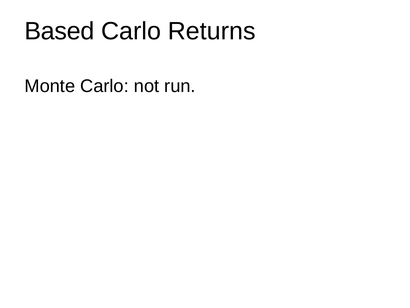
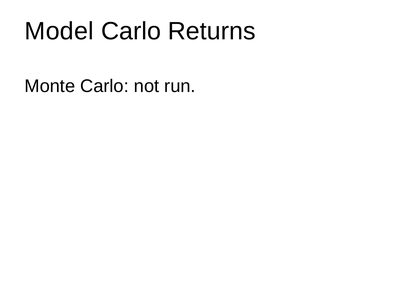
Based: Based -> Model (59, 31)
